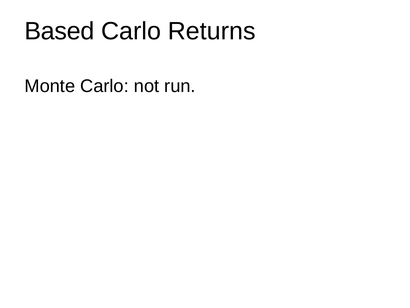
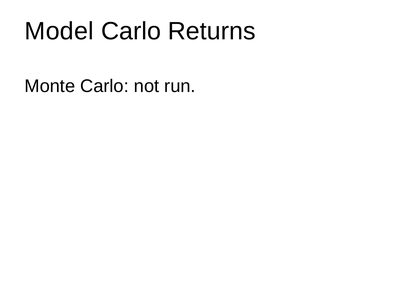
Based: Based -> Model (59, 31)
